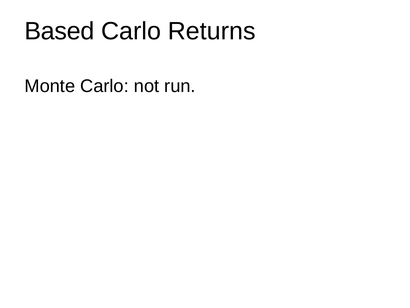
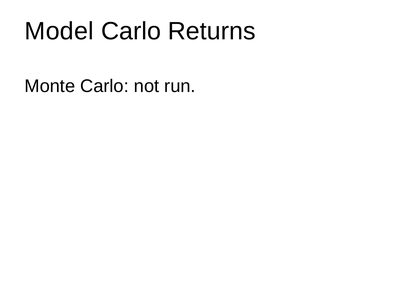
Based: Based -> Model (59, 31)
